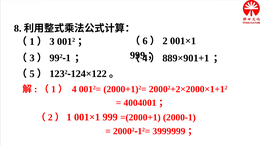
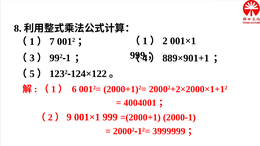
6: 6 -> 1 (145, 41)
3: 3 -> 7 (52, 42)
4: 4 -> 6 (74, 89)
1: 1 -> 9 (69, 117)
